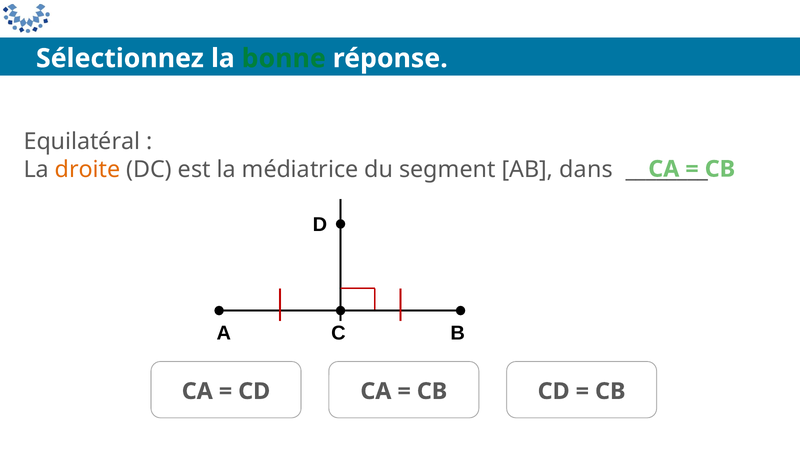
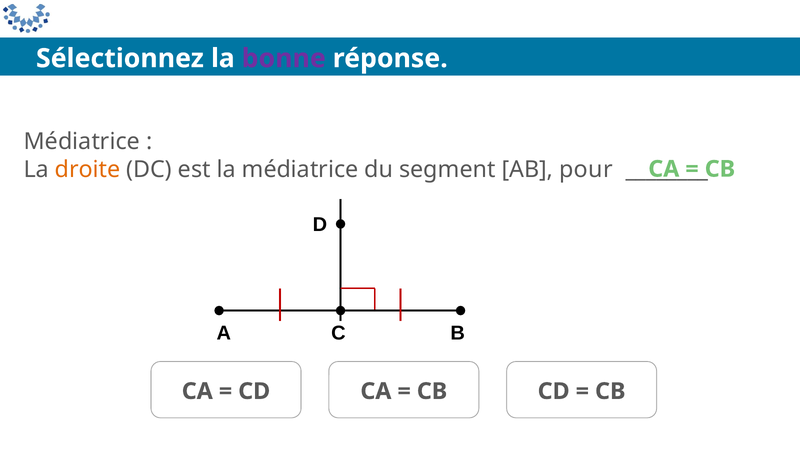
bonne colour: green -> purple (284, 58)
Equilatéral: Equilatéral -> Médiatrice (82, 141)
dans: dans -> pour (586, 170)
